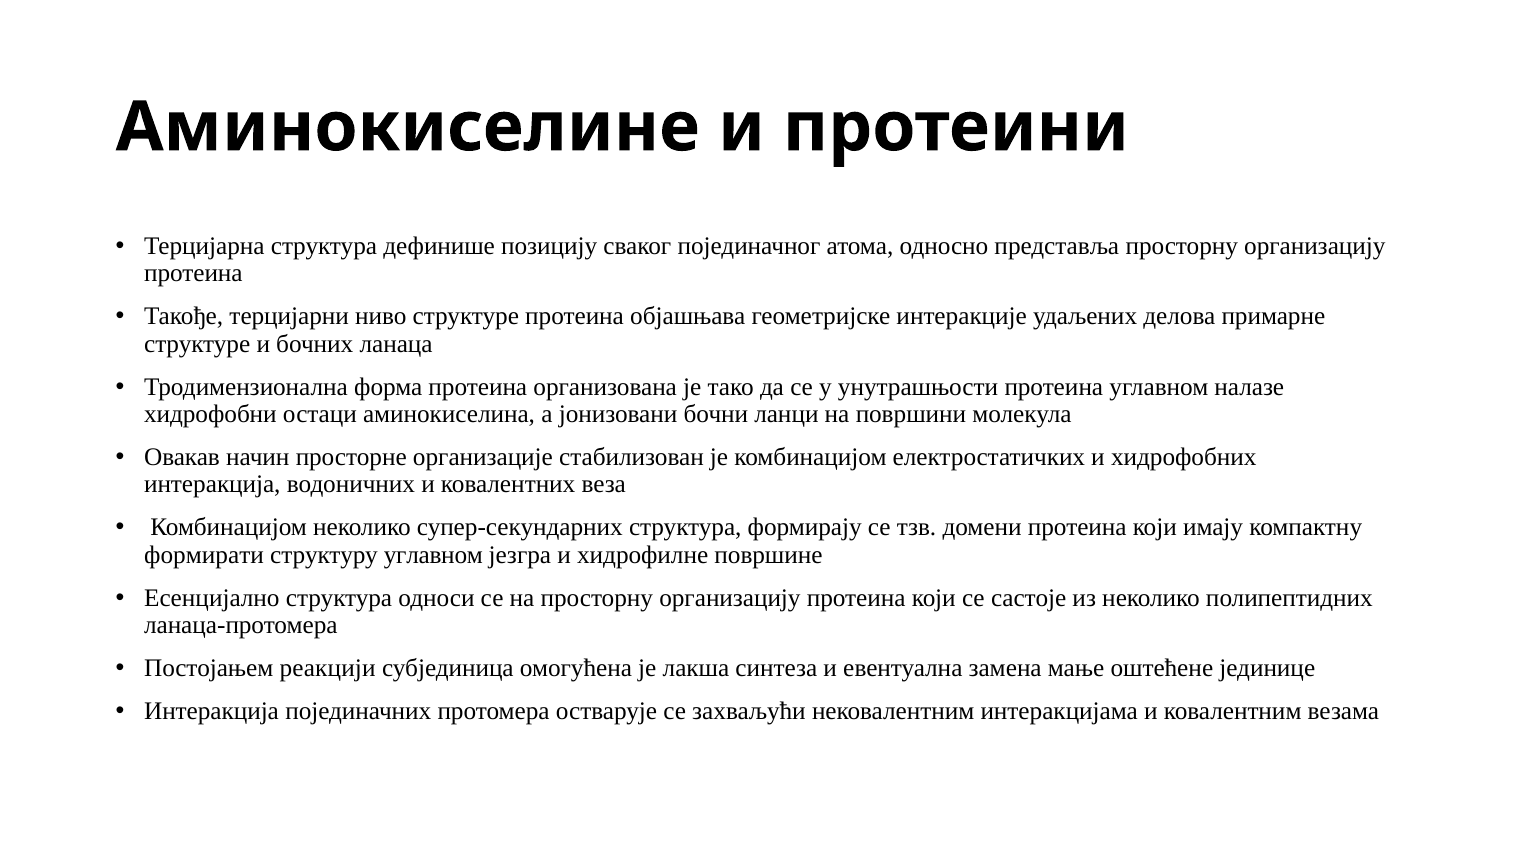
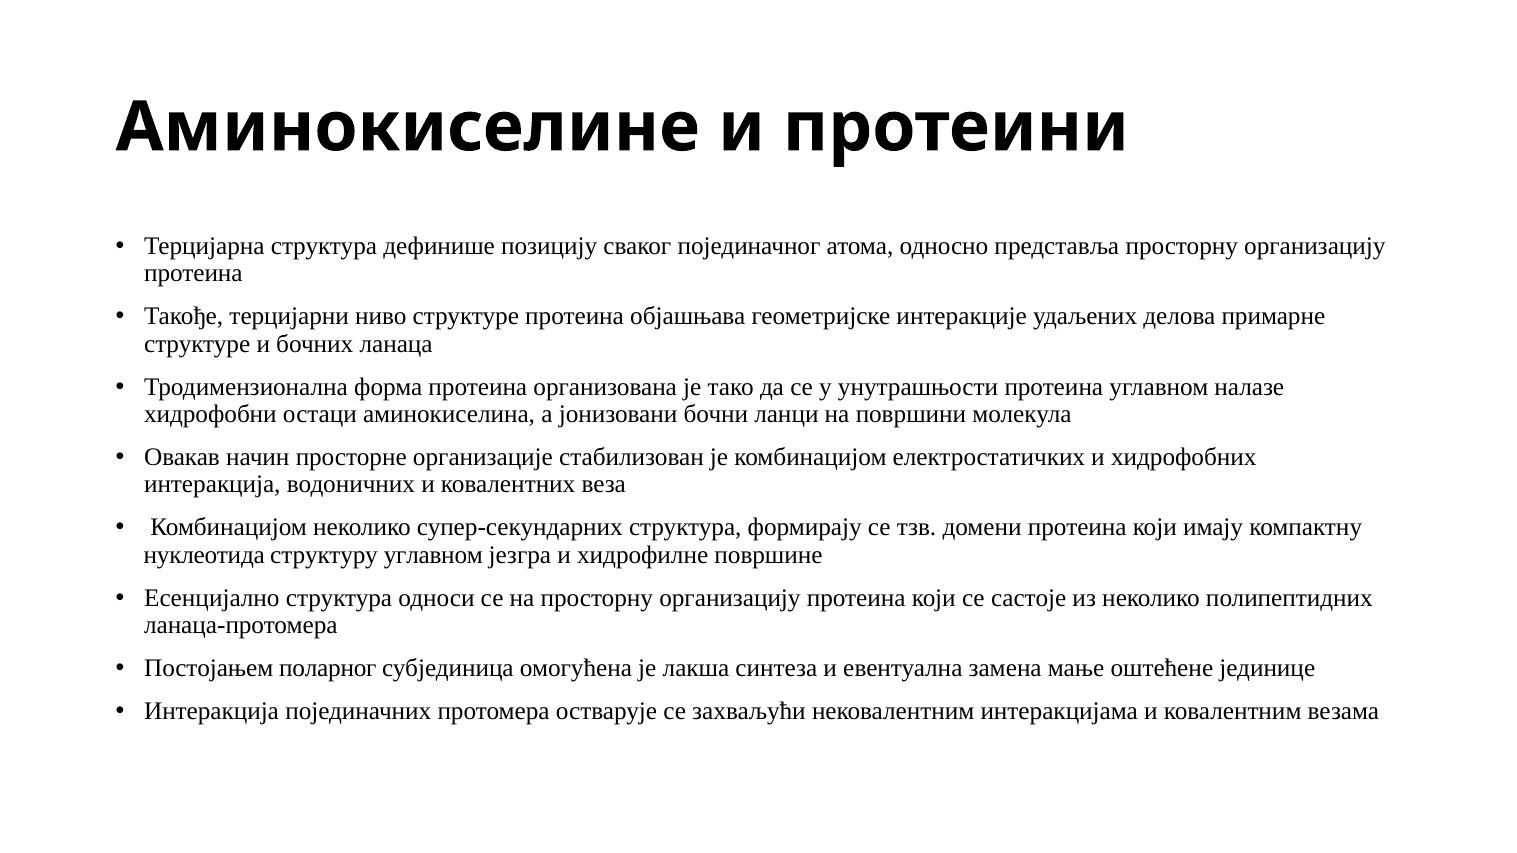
формирати: формирати -> нуклеотида (204, 555)
реакцији: реакцији -> поларног (328, 669)
